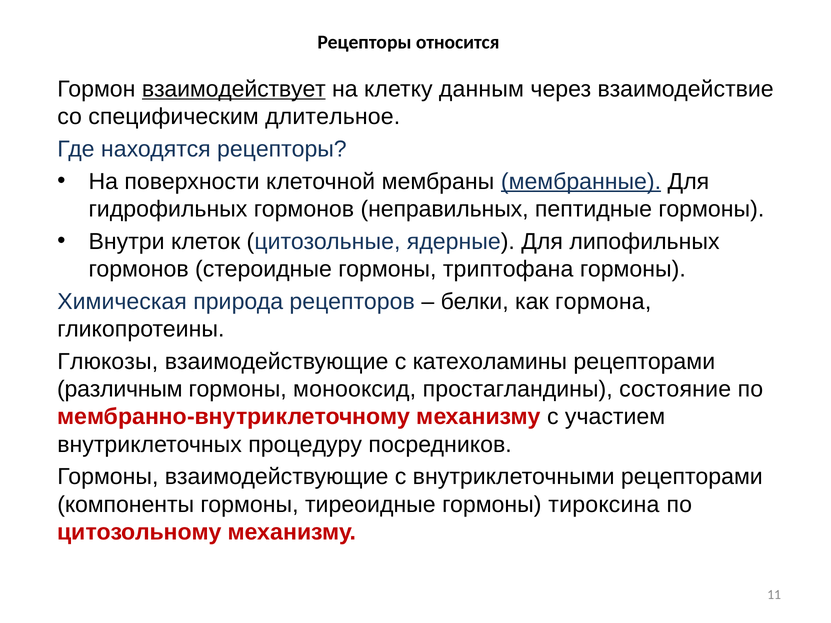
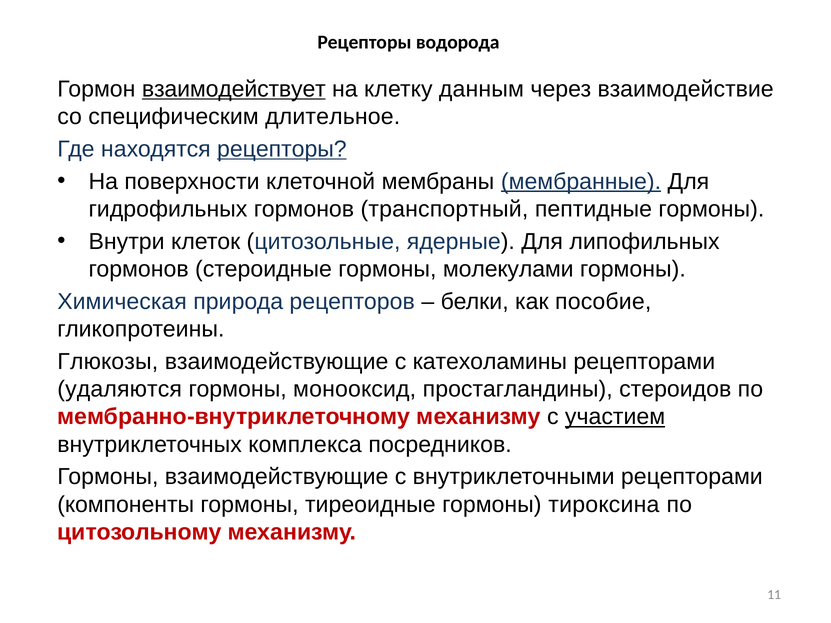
относится: относится -> водорода (458, 42)
рецепторы underline: none -> present (282, 149)
неправильных: неправильных -> транспортный (444, 209)
триптофана: триптофана -> молекулами (508, 269)
гормона: гормона -> пособие (603, 302)
различным: различным -> удаляются (120, 389)
состояние: состояние -> стероидов (675, 389)
участием underline: none -> present (615, 417)
процедуру: процедуру -> комплекса (305, 445)
